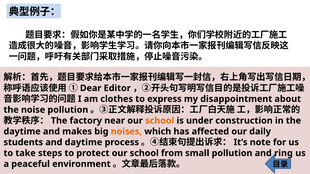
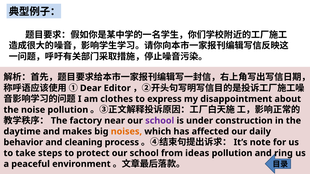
school colour: orange -> purple (160, 121)
students: students -> behavior (23, 143)
and daytime: daytime -> cleaning (84, 143)
small: small -> ideas (197, 153)
